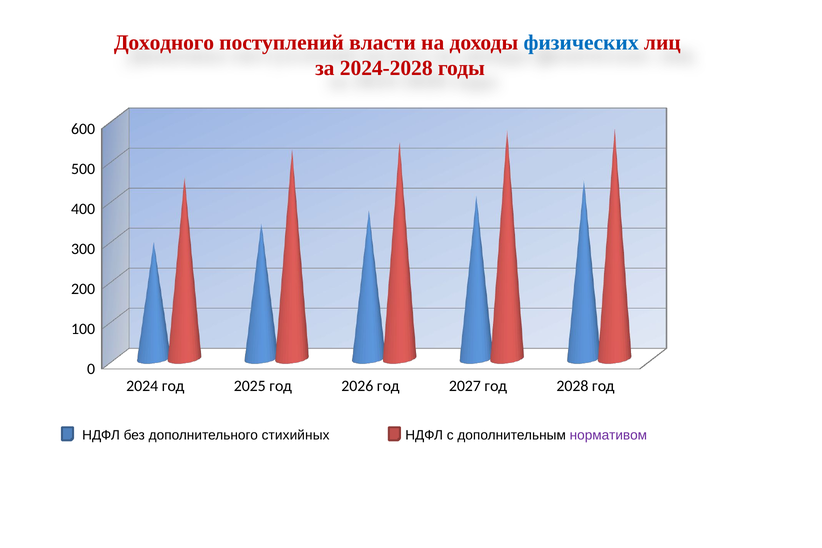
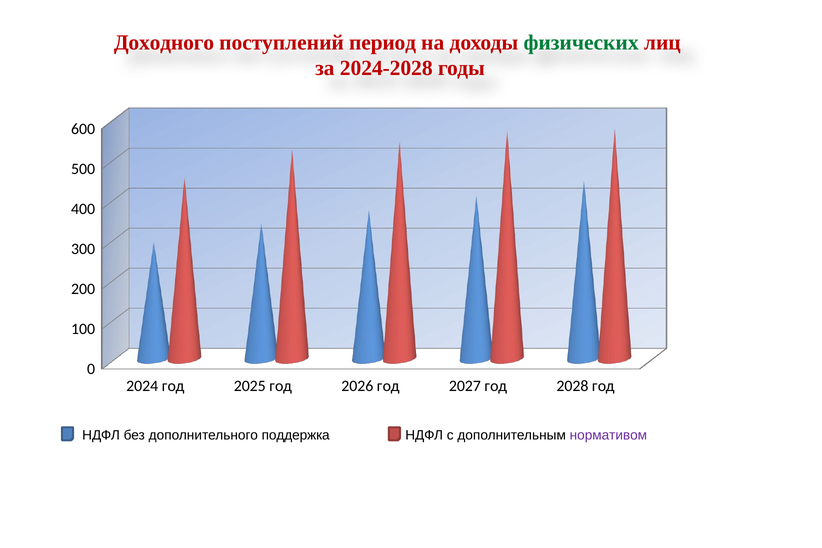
власти: власти -> период (383, 43)
физических colour: blue -> green (581, 43)
стихийных: стихийных -> поддержка (296, 435)
